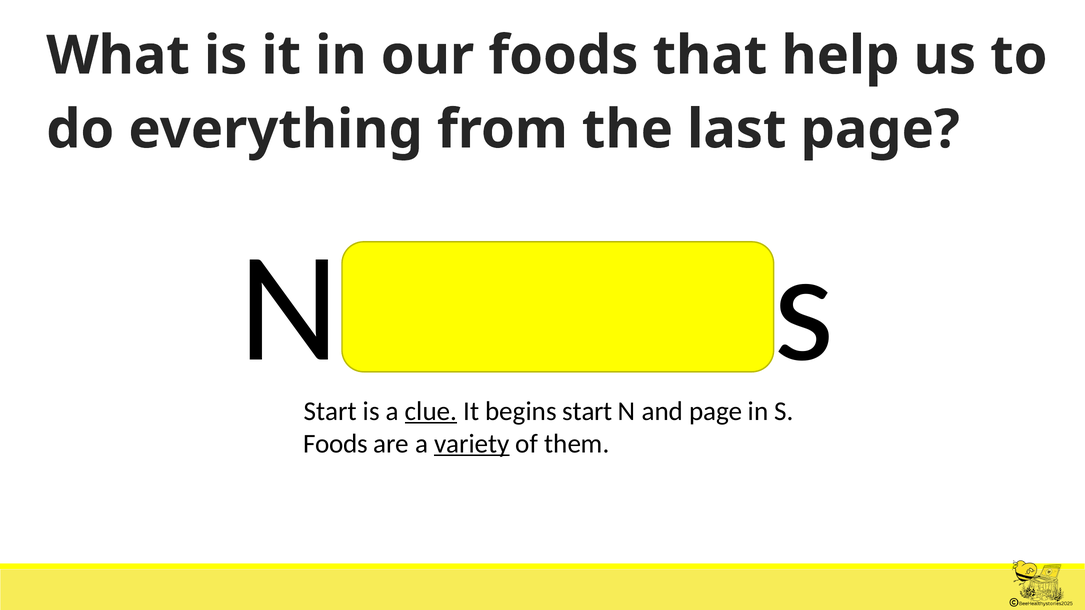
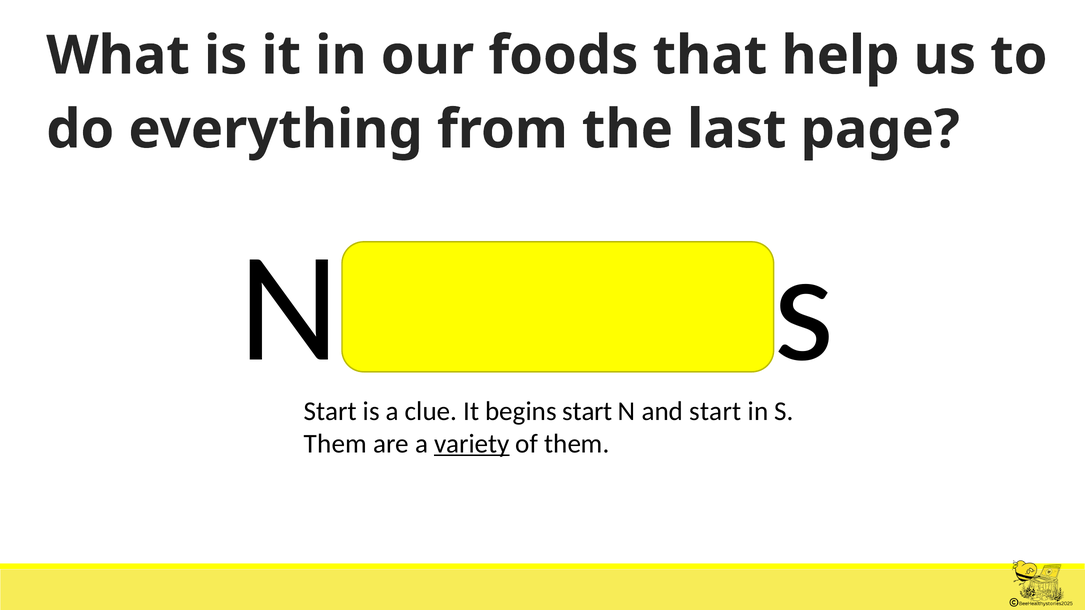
clue underline: present -> none (431, 411)
and page: page -> start (715, 411)
Foods: Foods -> Them (335, 444)
